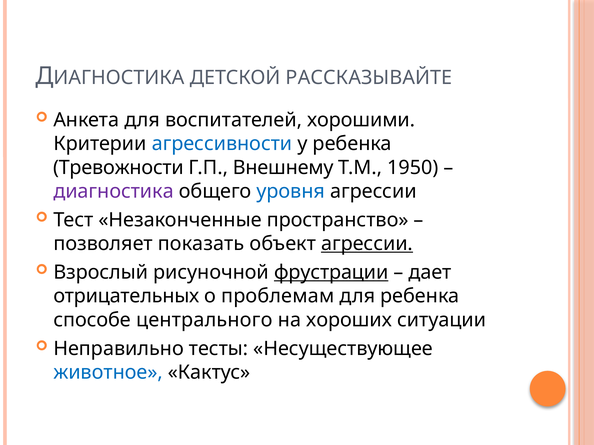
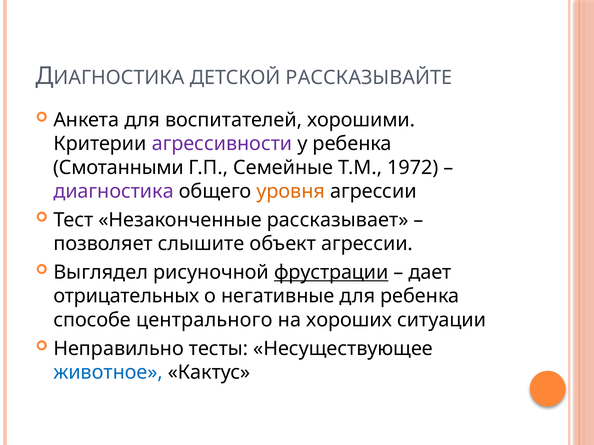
агрессивности colour: blue -> purple (222, 144)
Тревожности: Тревожности -> Смотанными (118, 168)
Внешнему: Внешнему -> Семейные (283, 168)
1950: 1950 -> 1972 (413, 168)
уровня colour: blue -> orange (291, 191)
пространство: пространство -> рассказывает (338, 220)
показать: показать -> слышите (201, 244)
агрессии underline: present -> none (367, 244)
Взрослый: Взрослый -> Выглядел (101, 273)
проблемам: проблемам -> негативные (278, 296)
